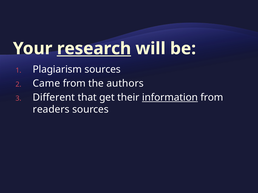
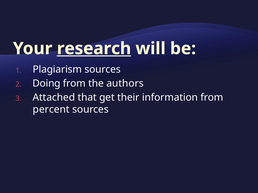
Came: Came -> Doing (47, 84)
Different: Different -> Attached (54, 98)
information underline: present -> none (170, 98)
readers: readers -> percent (51, 110)
